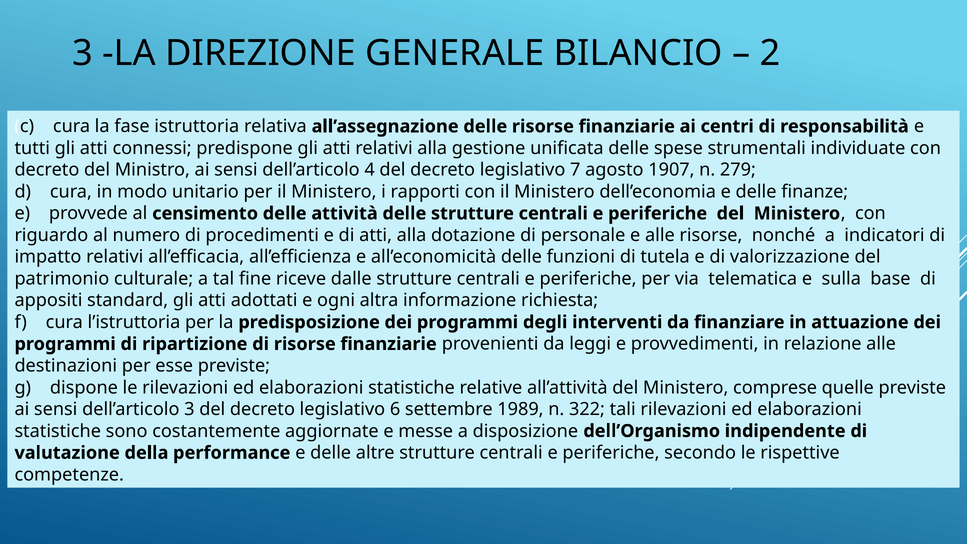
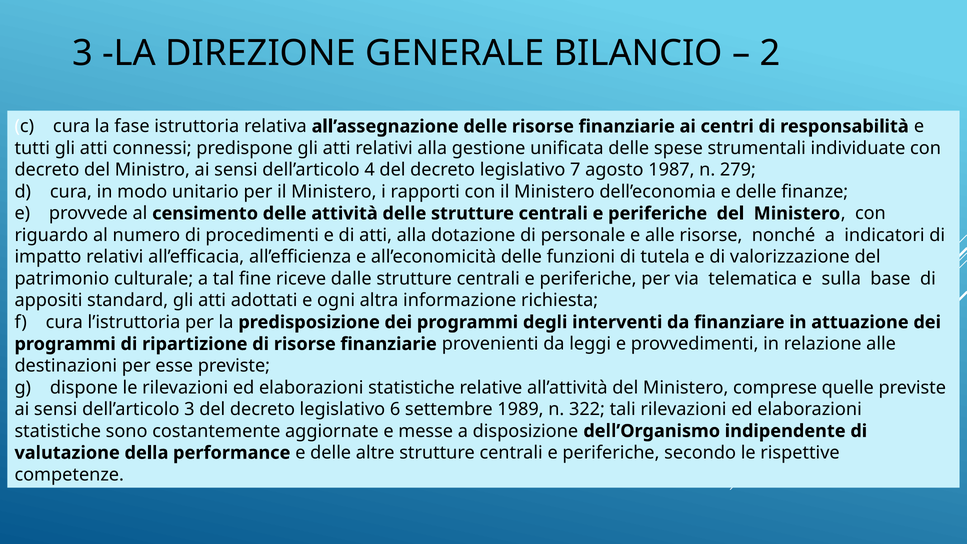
1907: 1907 -> 1987 (671, 170)
